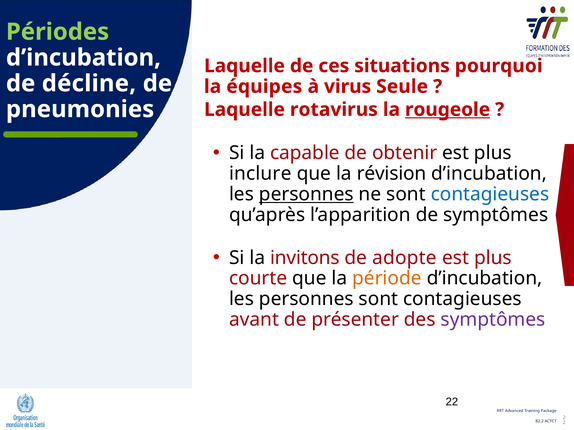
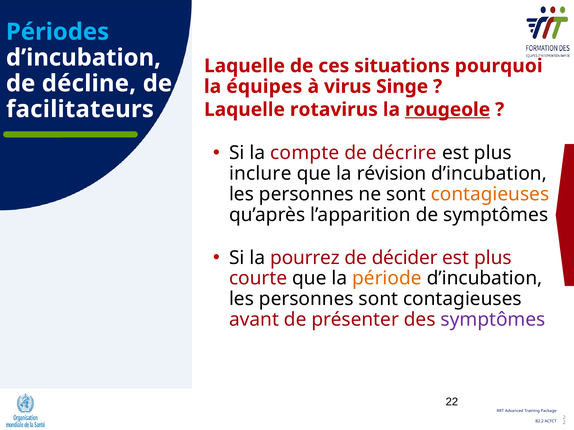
Périodes colour: light green -> light blue (58, 32)
Seule: Seule -> Singe (402, 87)
pneumonies: pneumonies -> facilitateurs (80, 109)
capable: capable -> compte (305, 153)
obtenir: obtenir -> décrire (405, 153)
personnes underline: present -> none (306, 194)
contagieuses colour: blue -> orange (490, 194)
invitons: invitons -> pourrez (305, 258)
adopte: adopte -> décider (405, 258)
